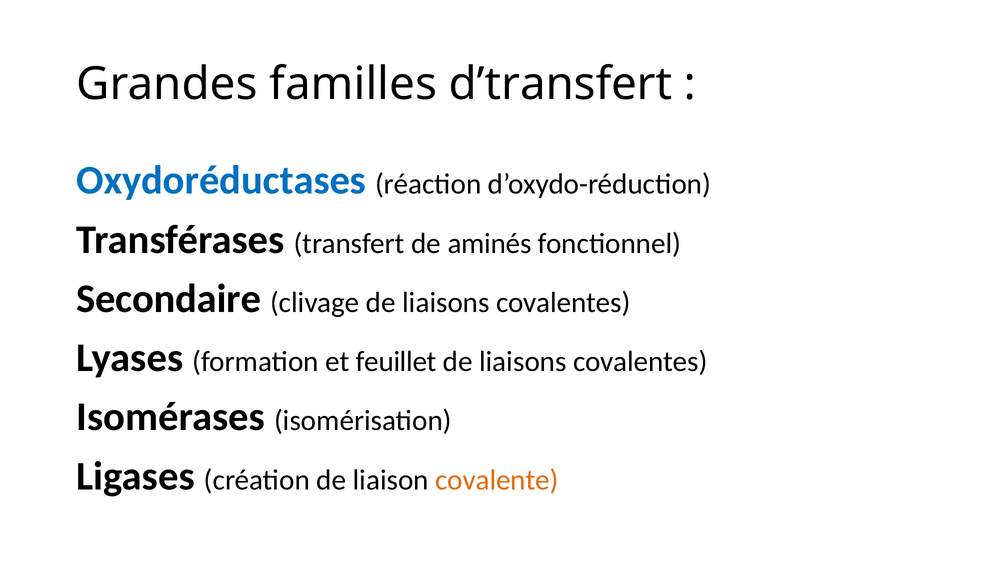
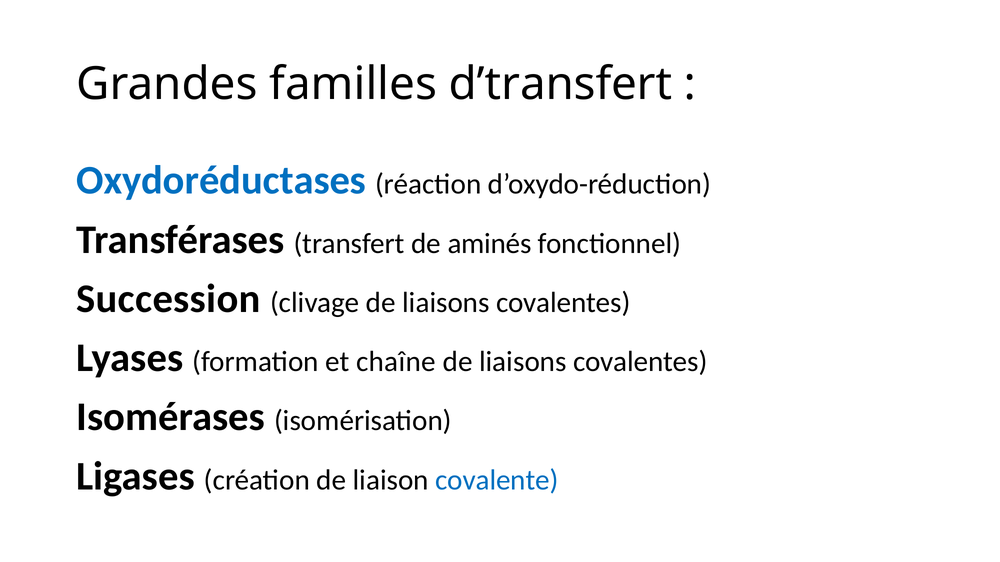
Secondaire: Secondaire -> Succession (168, 299)
feuillet: feuillet -> chaîne (396, 362)
covalente colour: orange -> blue (497, 480)
